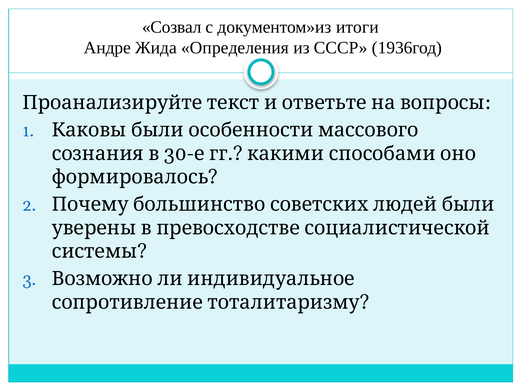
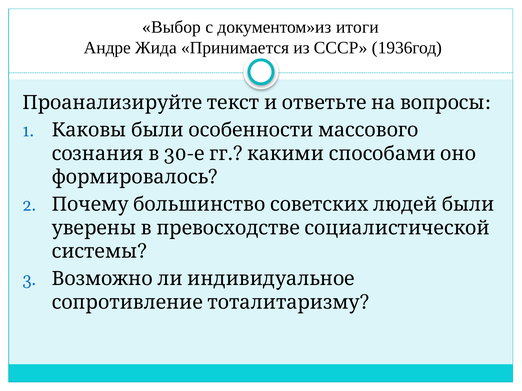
Созвал: Созвал -> Выбор (172, 27)
Определения: Определения -> Принимается (235, 48)
